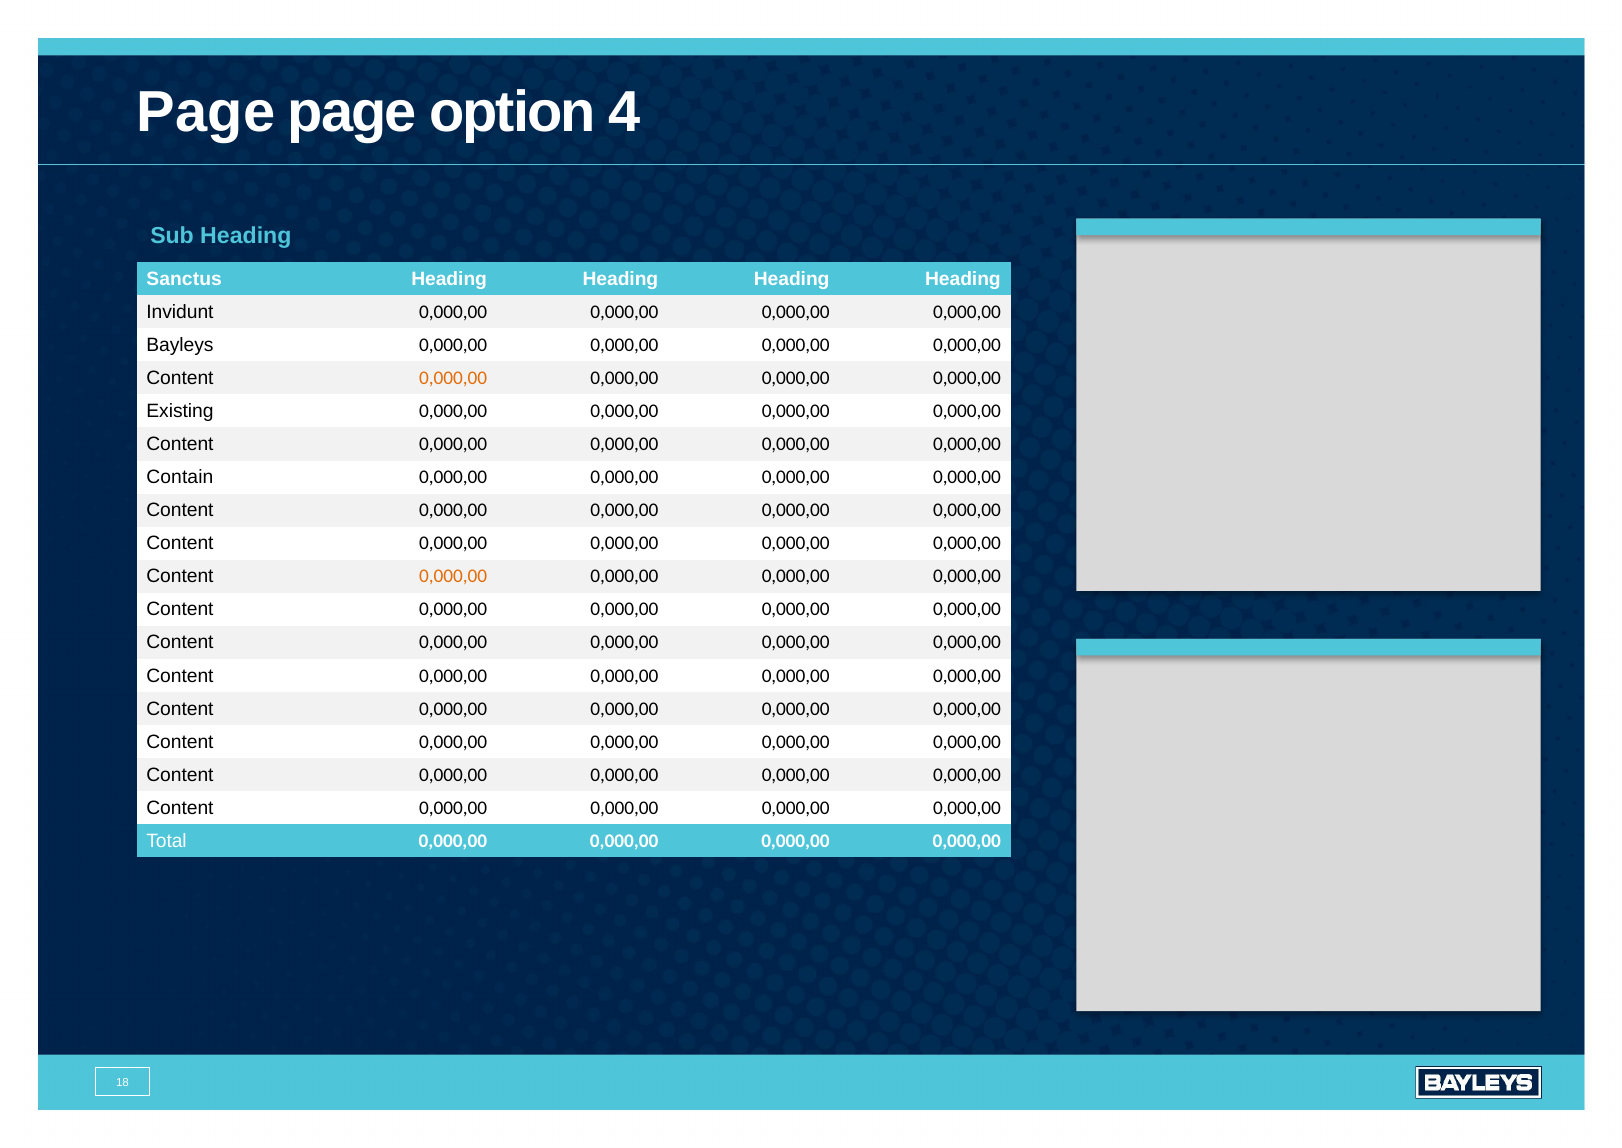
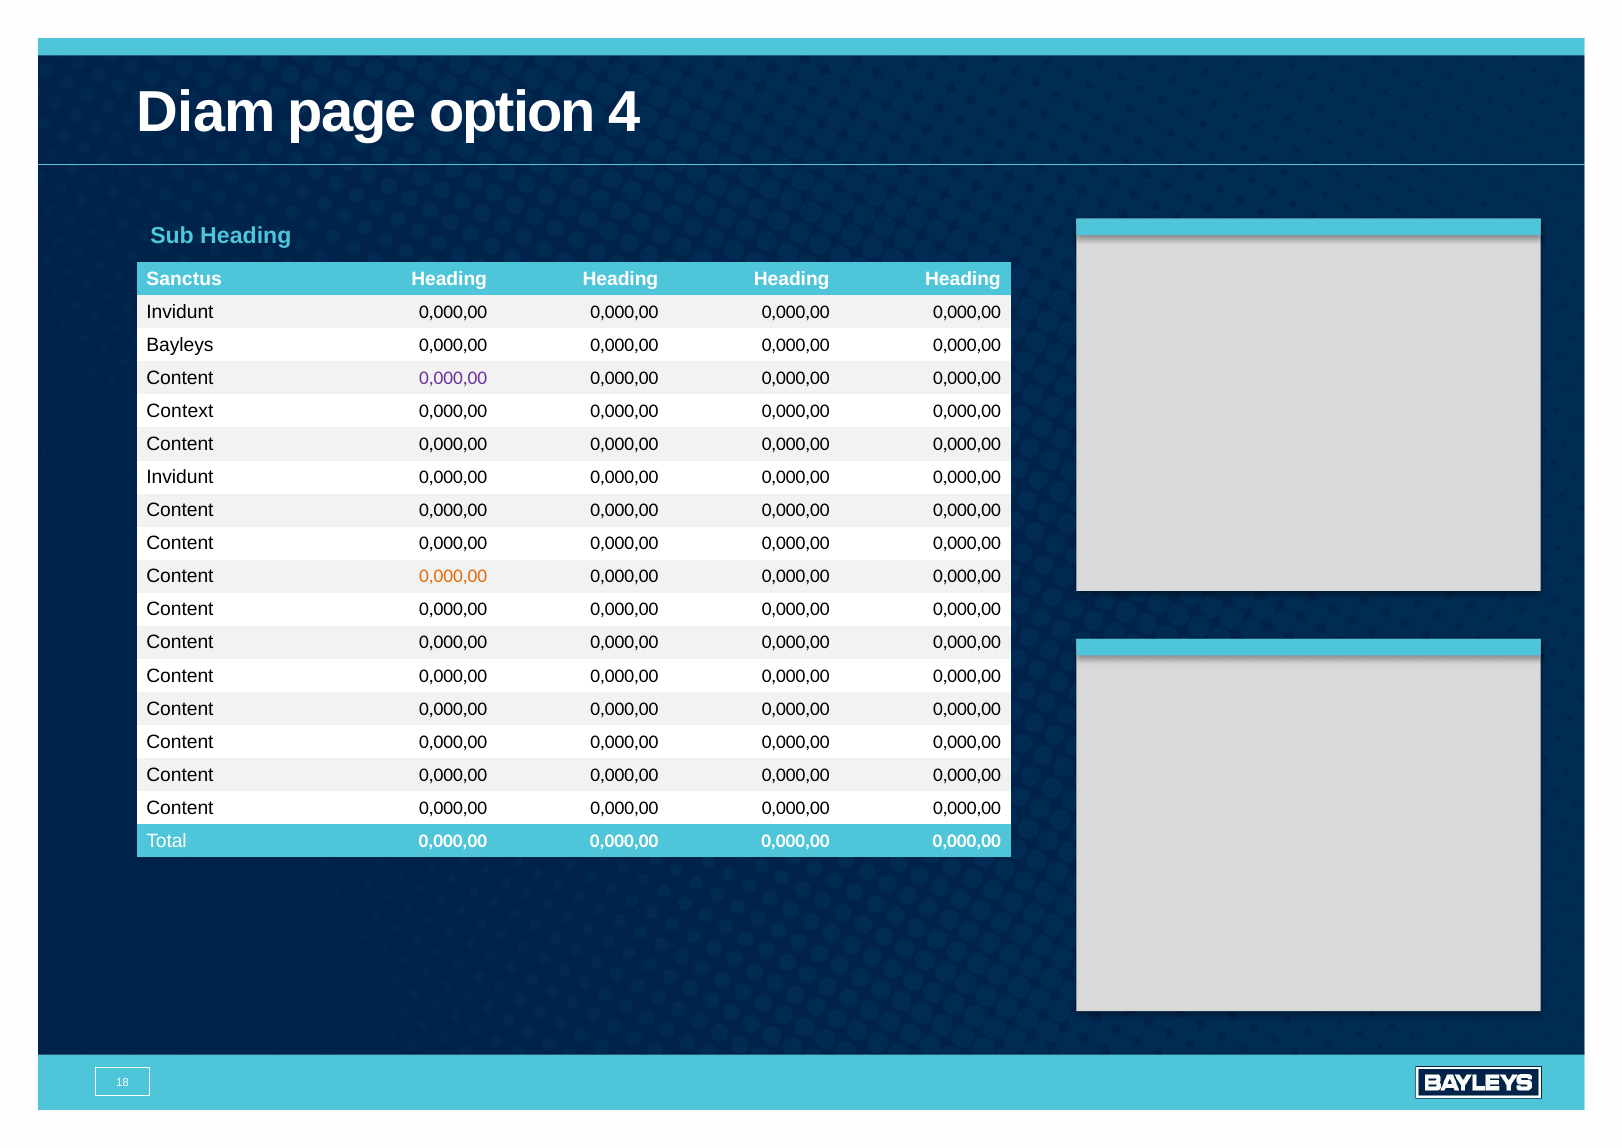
Page: Page -> Diam (206, 113)
0,000,00 colour: orange -> purple (453, 378)
Existing: Existing -> Context (180, 411)
Contain: Contain -> Invidunt (180, 477)
